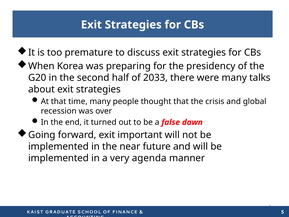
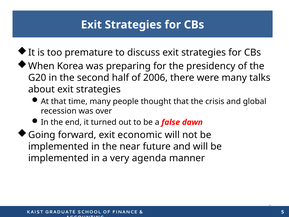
2033: 2033 -> 2006 (155, 78)
important: important -> economic (140, 135)
